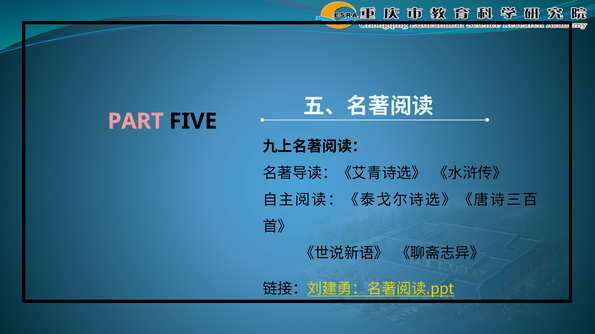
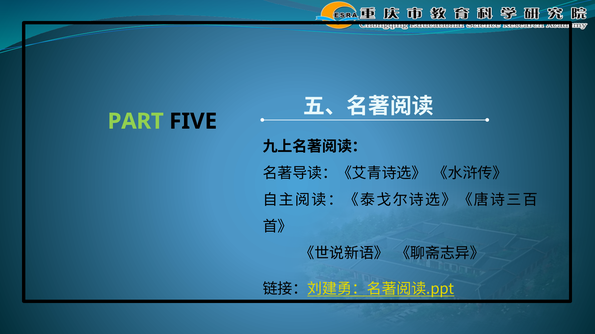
PART colour: pink -> light green (136, 122)
